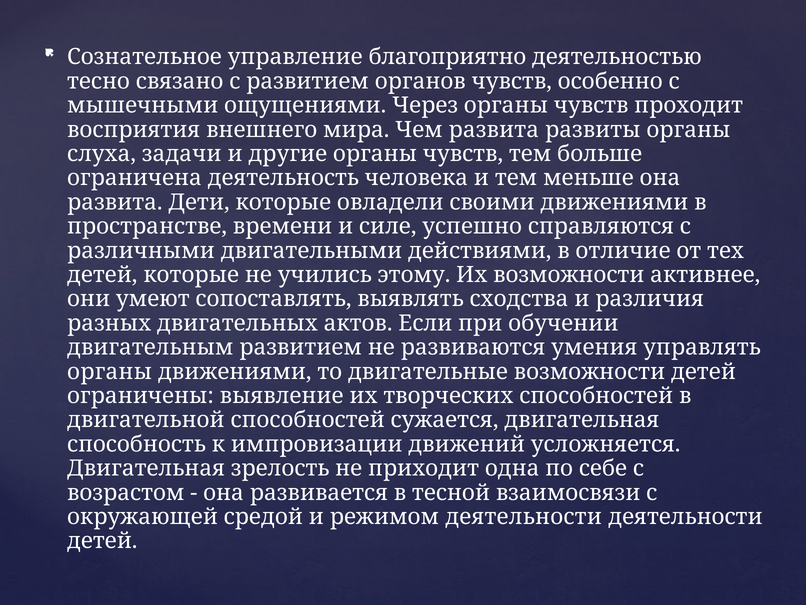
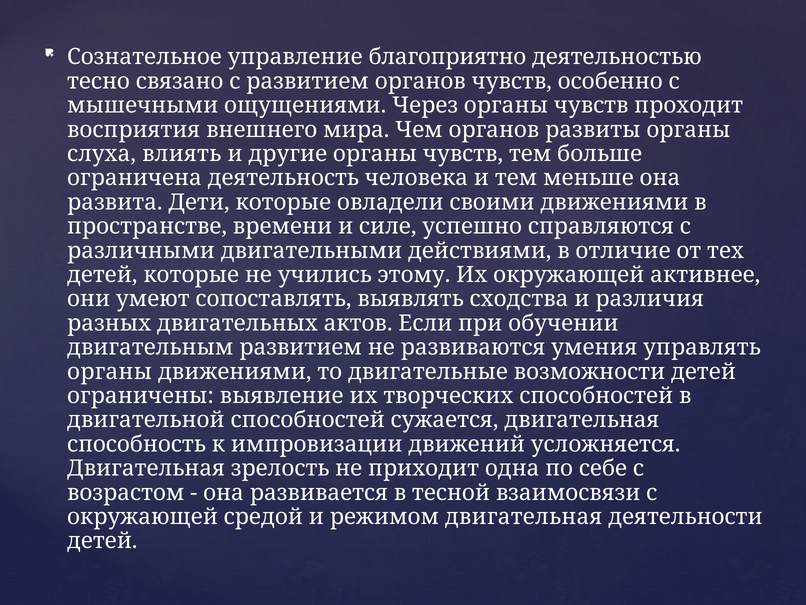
Чем развита: развита -> органов (494, 130)
задачи: задачи -> влиять (182, 154)
Их возможности: возможности -> окружающей (569, 275)
режимом деятельности: деятельности -> двигательная (524, 516)
